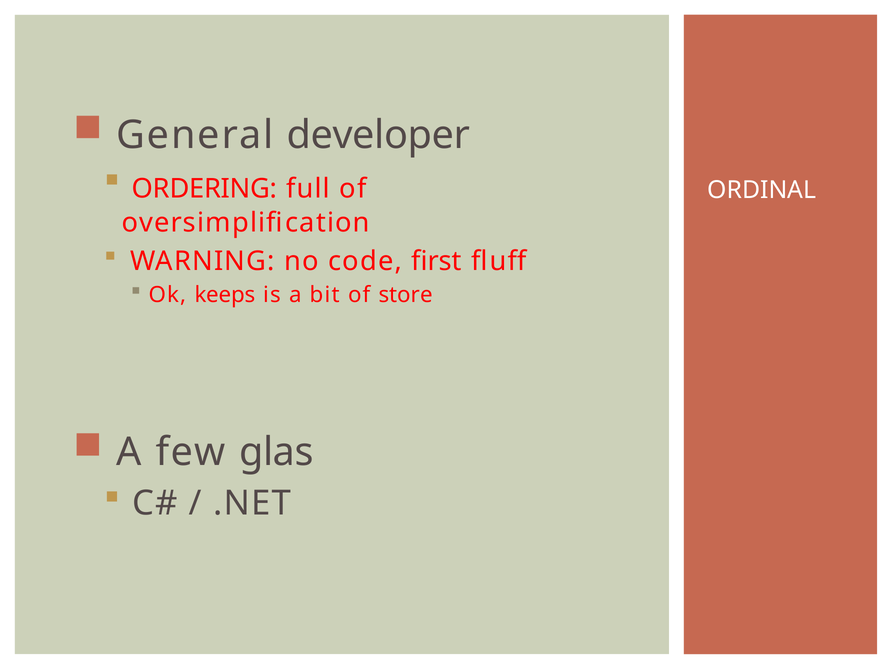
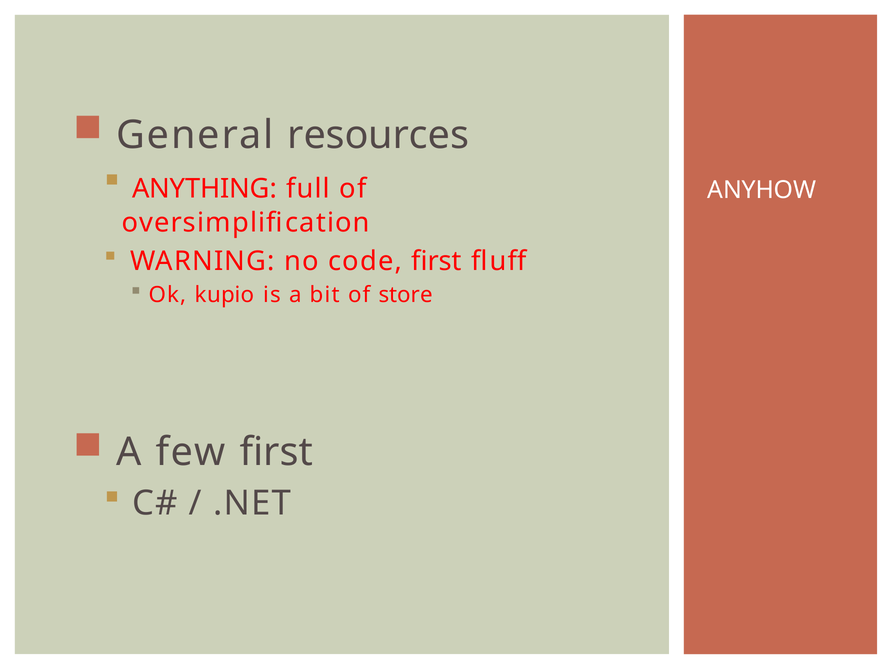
developer: developer -> resources (378, 135)
ORDERING: ORDERING -> ANYTHING (204, 189)
ORDINAL: ORDINAL -> ANYHOW (762, 190)
keeps: keeps -> kupio (225, 295)
few glas: glas -> first (276, 452)
